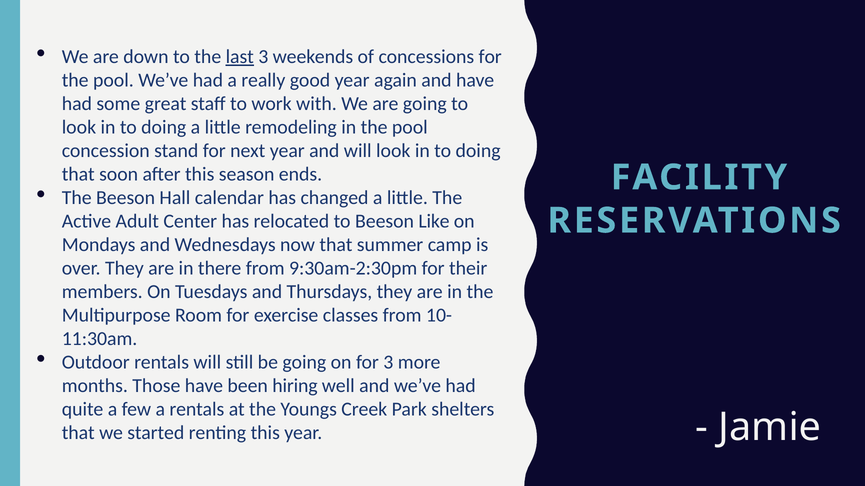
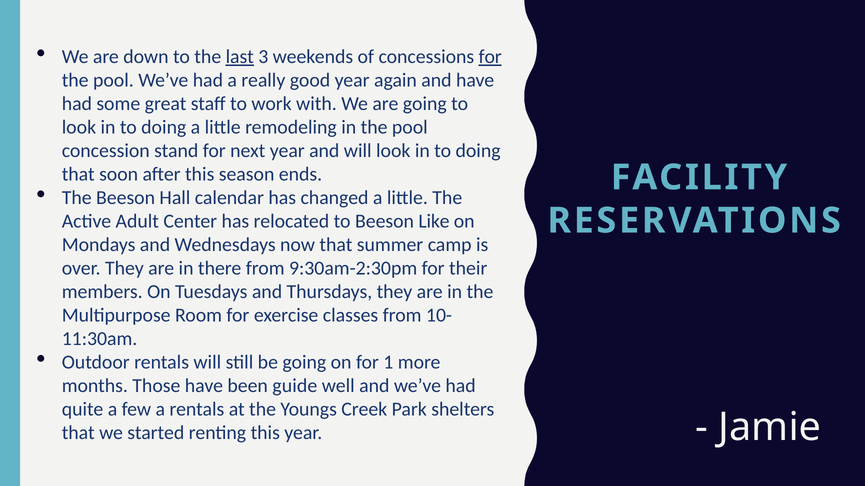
for underline: none -> present (490, 57)
for 3: 3 -> 1 (388, 363)
hiring: hiring -> guide (295, 386)
